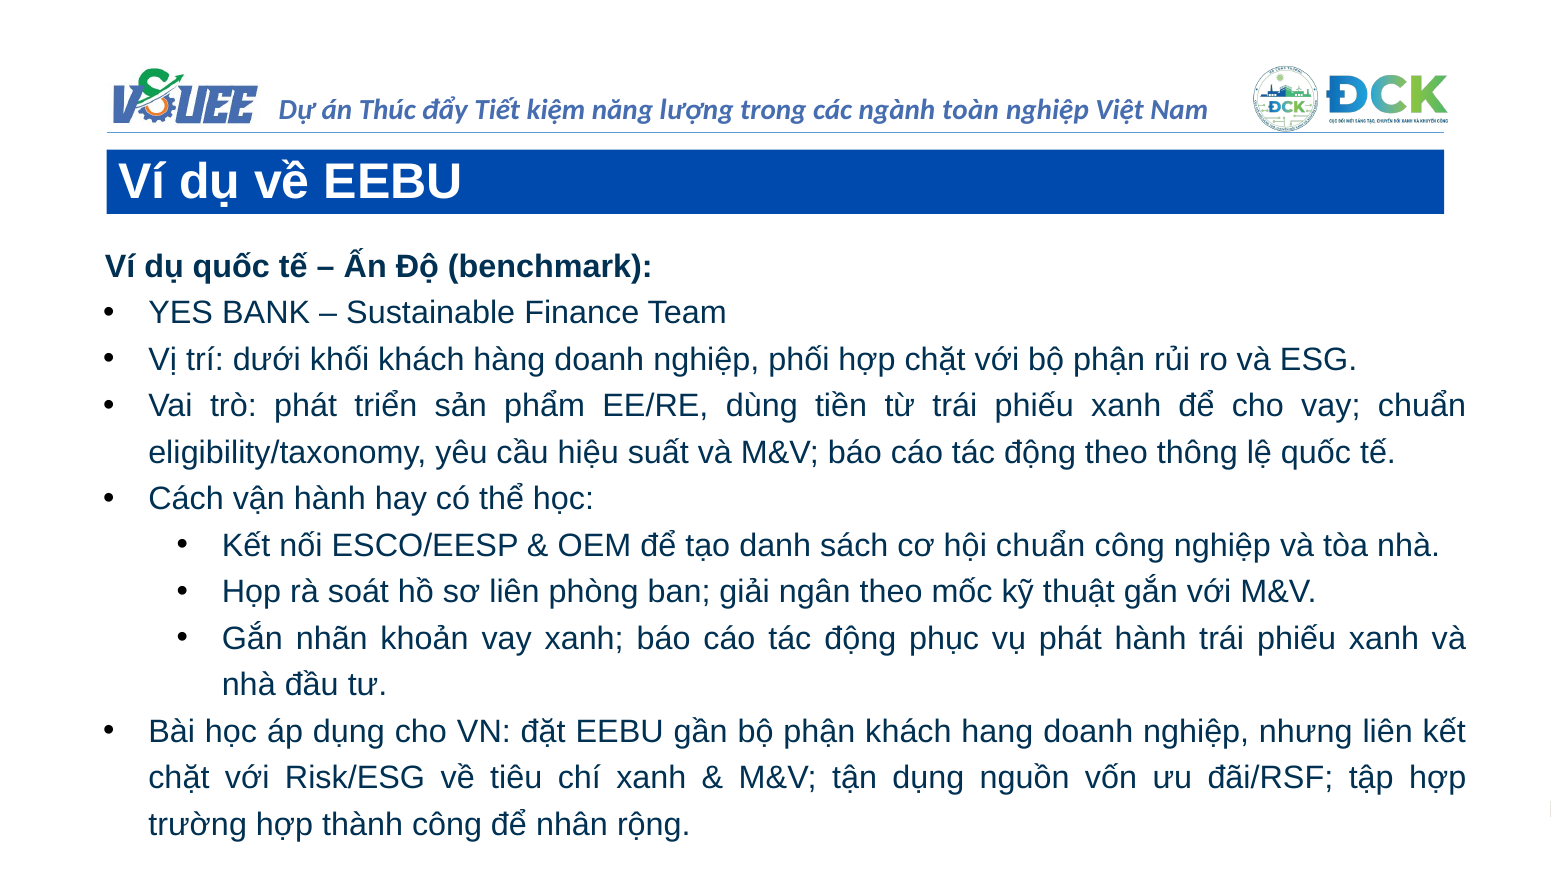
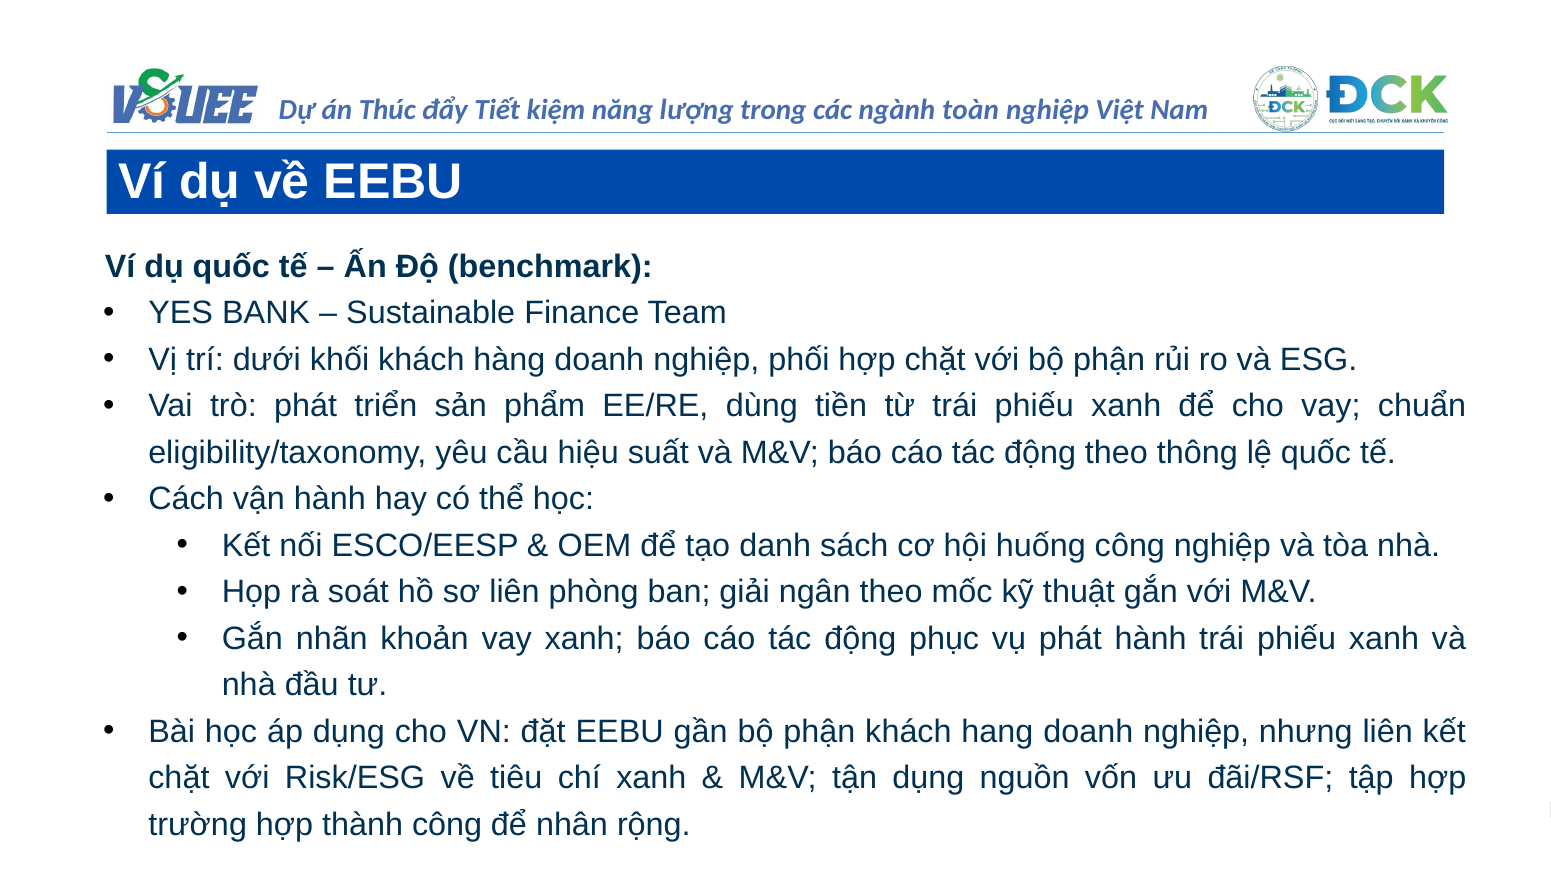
hội chuẩn: chuẩn -> huống (1041, 546)
